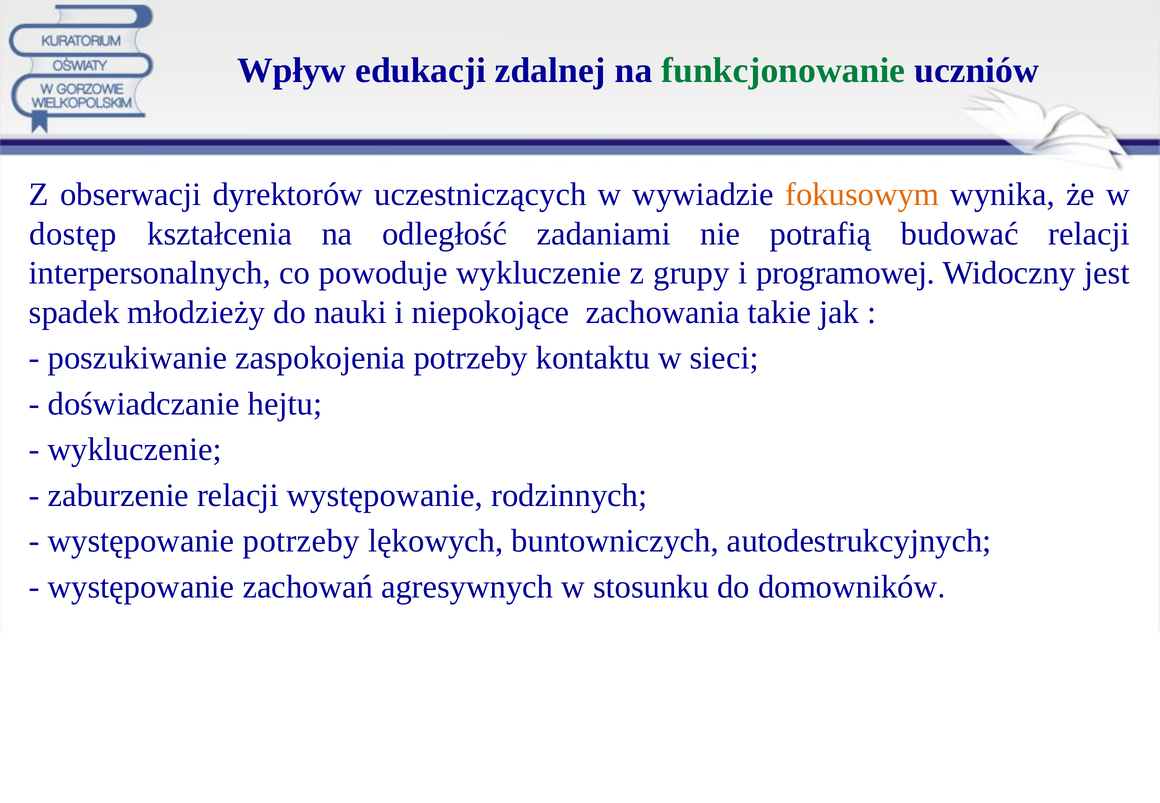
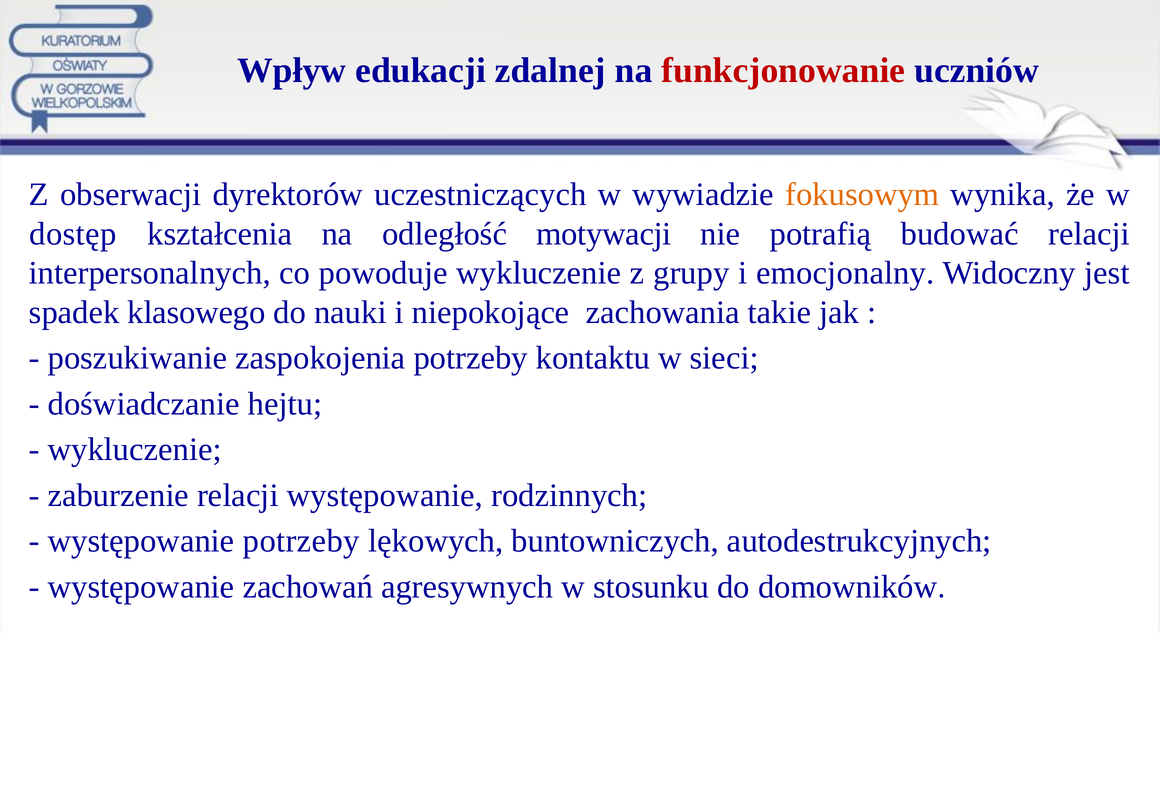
funkcjonowanie colour: green -> red (783, 71)
zadaniami: zadaniami -> motywacji (604, 234)
programowej: programowej -> emocjonalny (845, 273)
młodzieży: młodzieży -> klasowego (196, 312)
